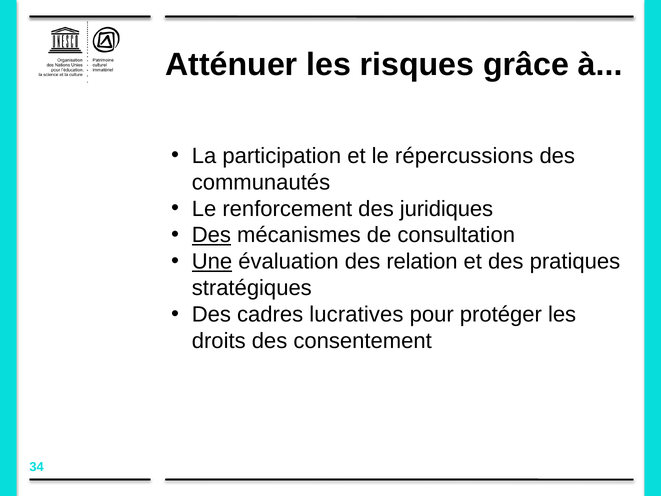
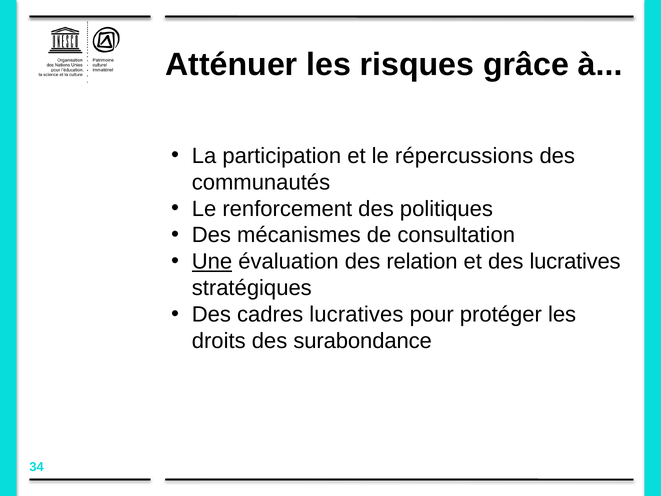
juridiques: juridiques -> politiques (446, 209)
Des underline: present -> none (211, 235)
des pratiques: pratiques -> lucratives (575, 261)
consentement: consentement -> surabondance (363, 341)
